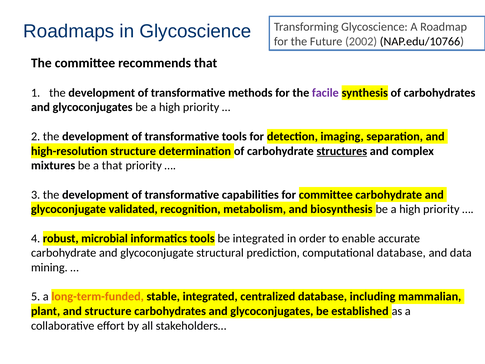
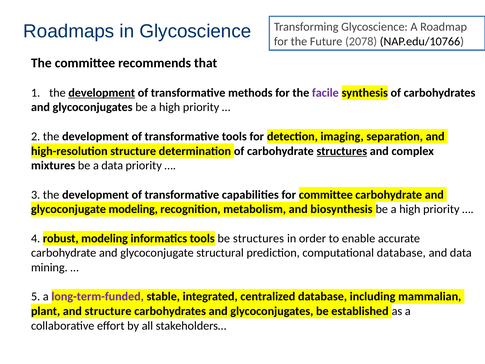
2002: 2002 -> 2078 (361, 41)
development underline: none -> present (102, 93)
a that: that -> data (112, 165)
glycoconjugate validated: validated -> modeling (133, 209)
robust microbial: microbial -> modeling (105, 238)
be integrated: integrated -> structures (258, 238)
long-term-funded colour: orange -> purple (98, 296)
